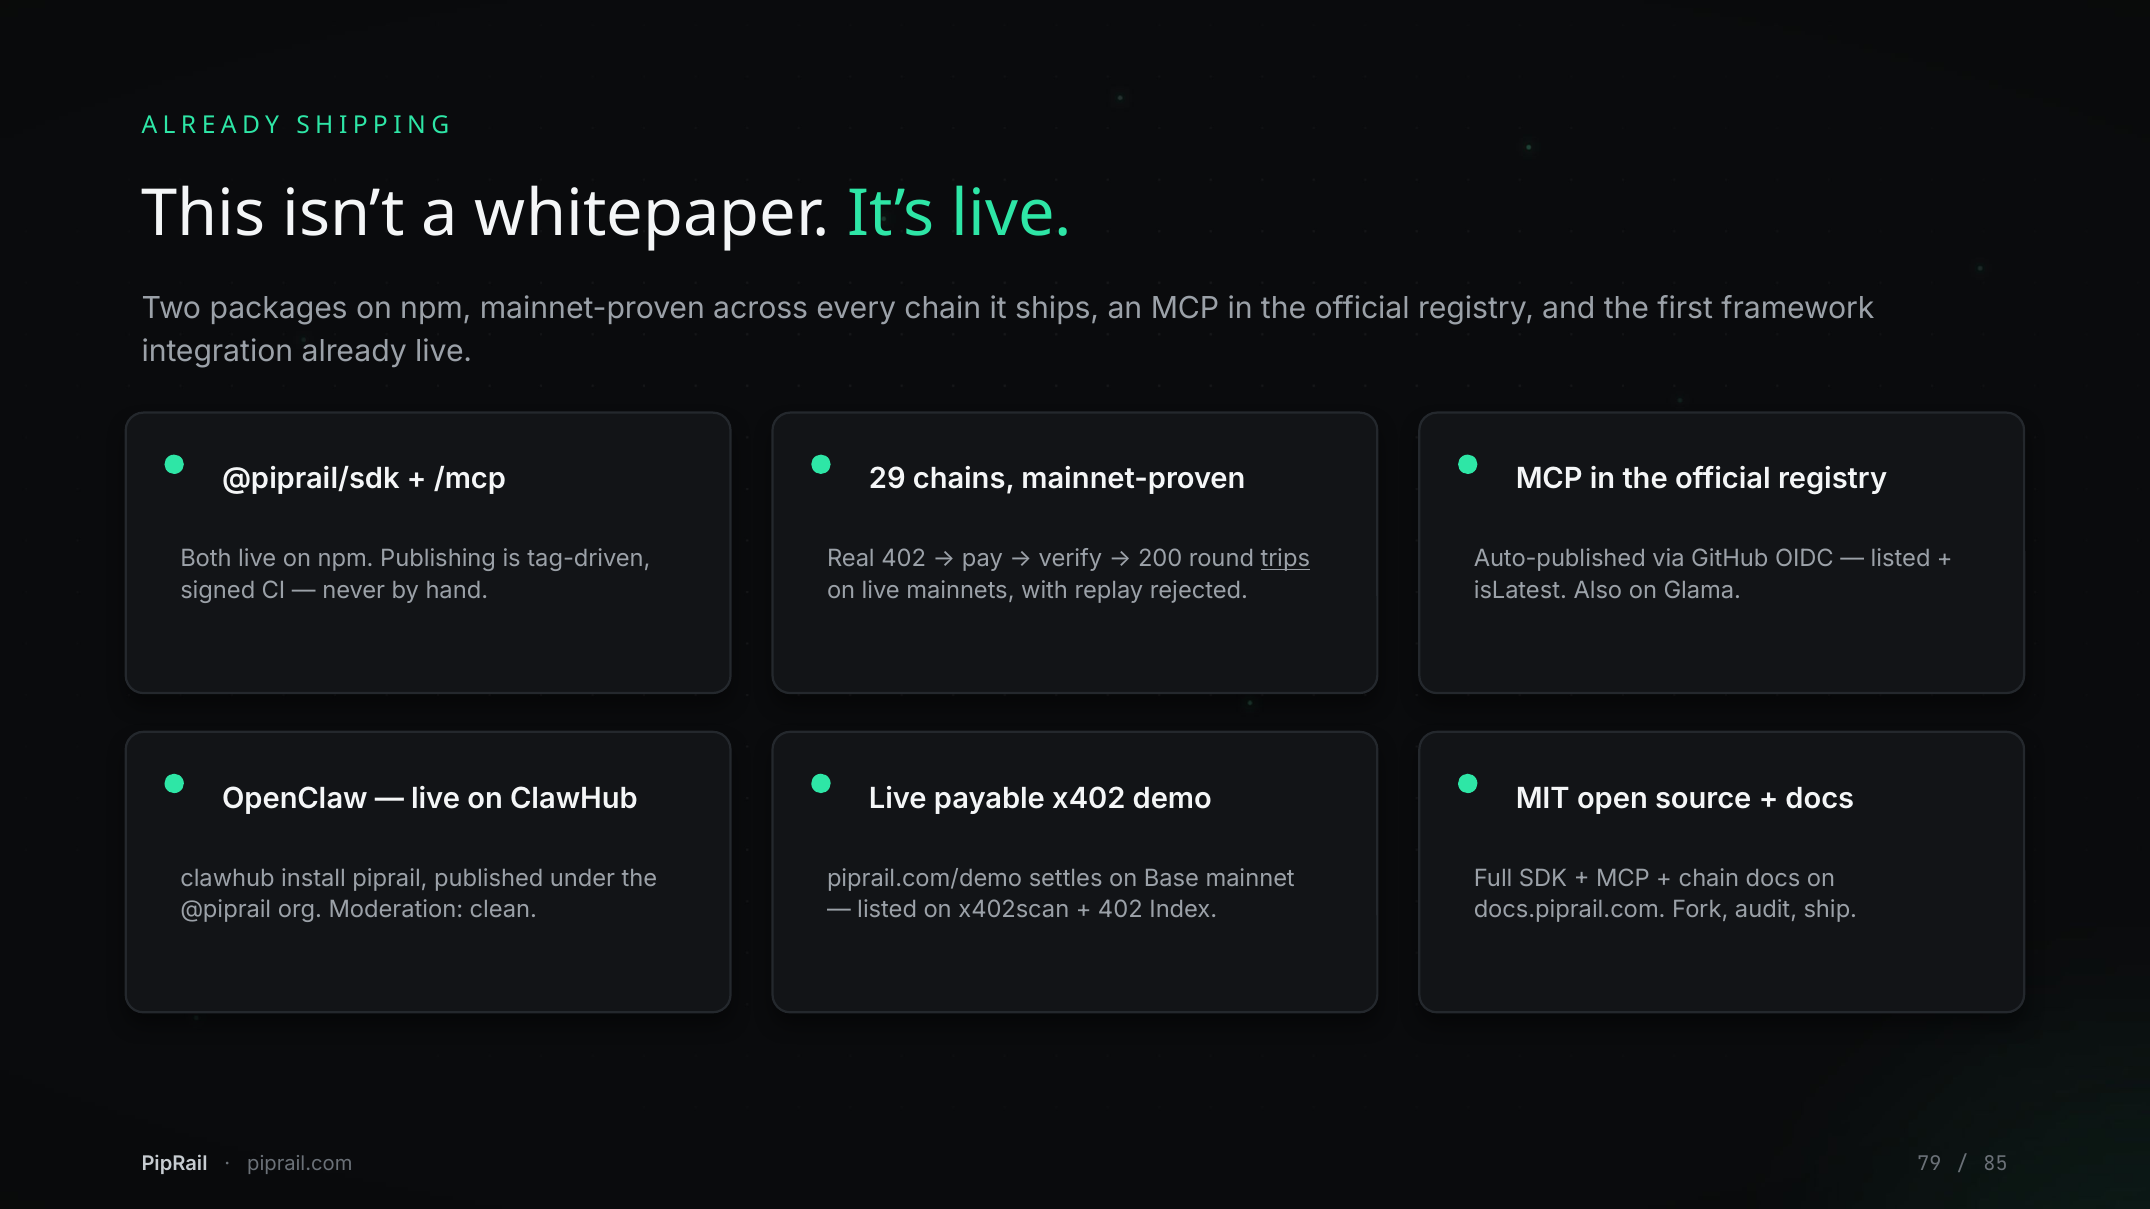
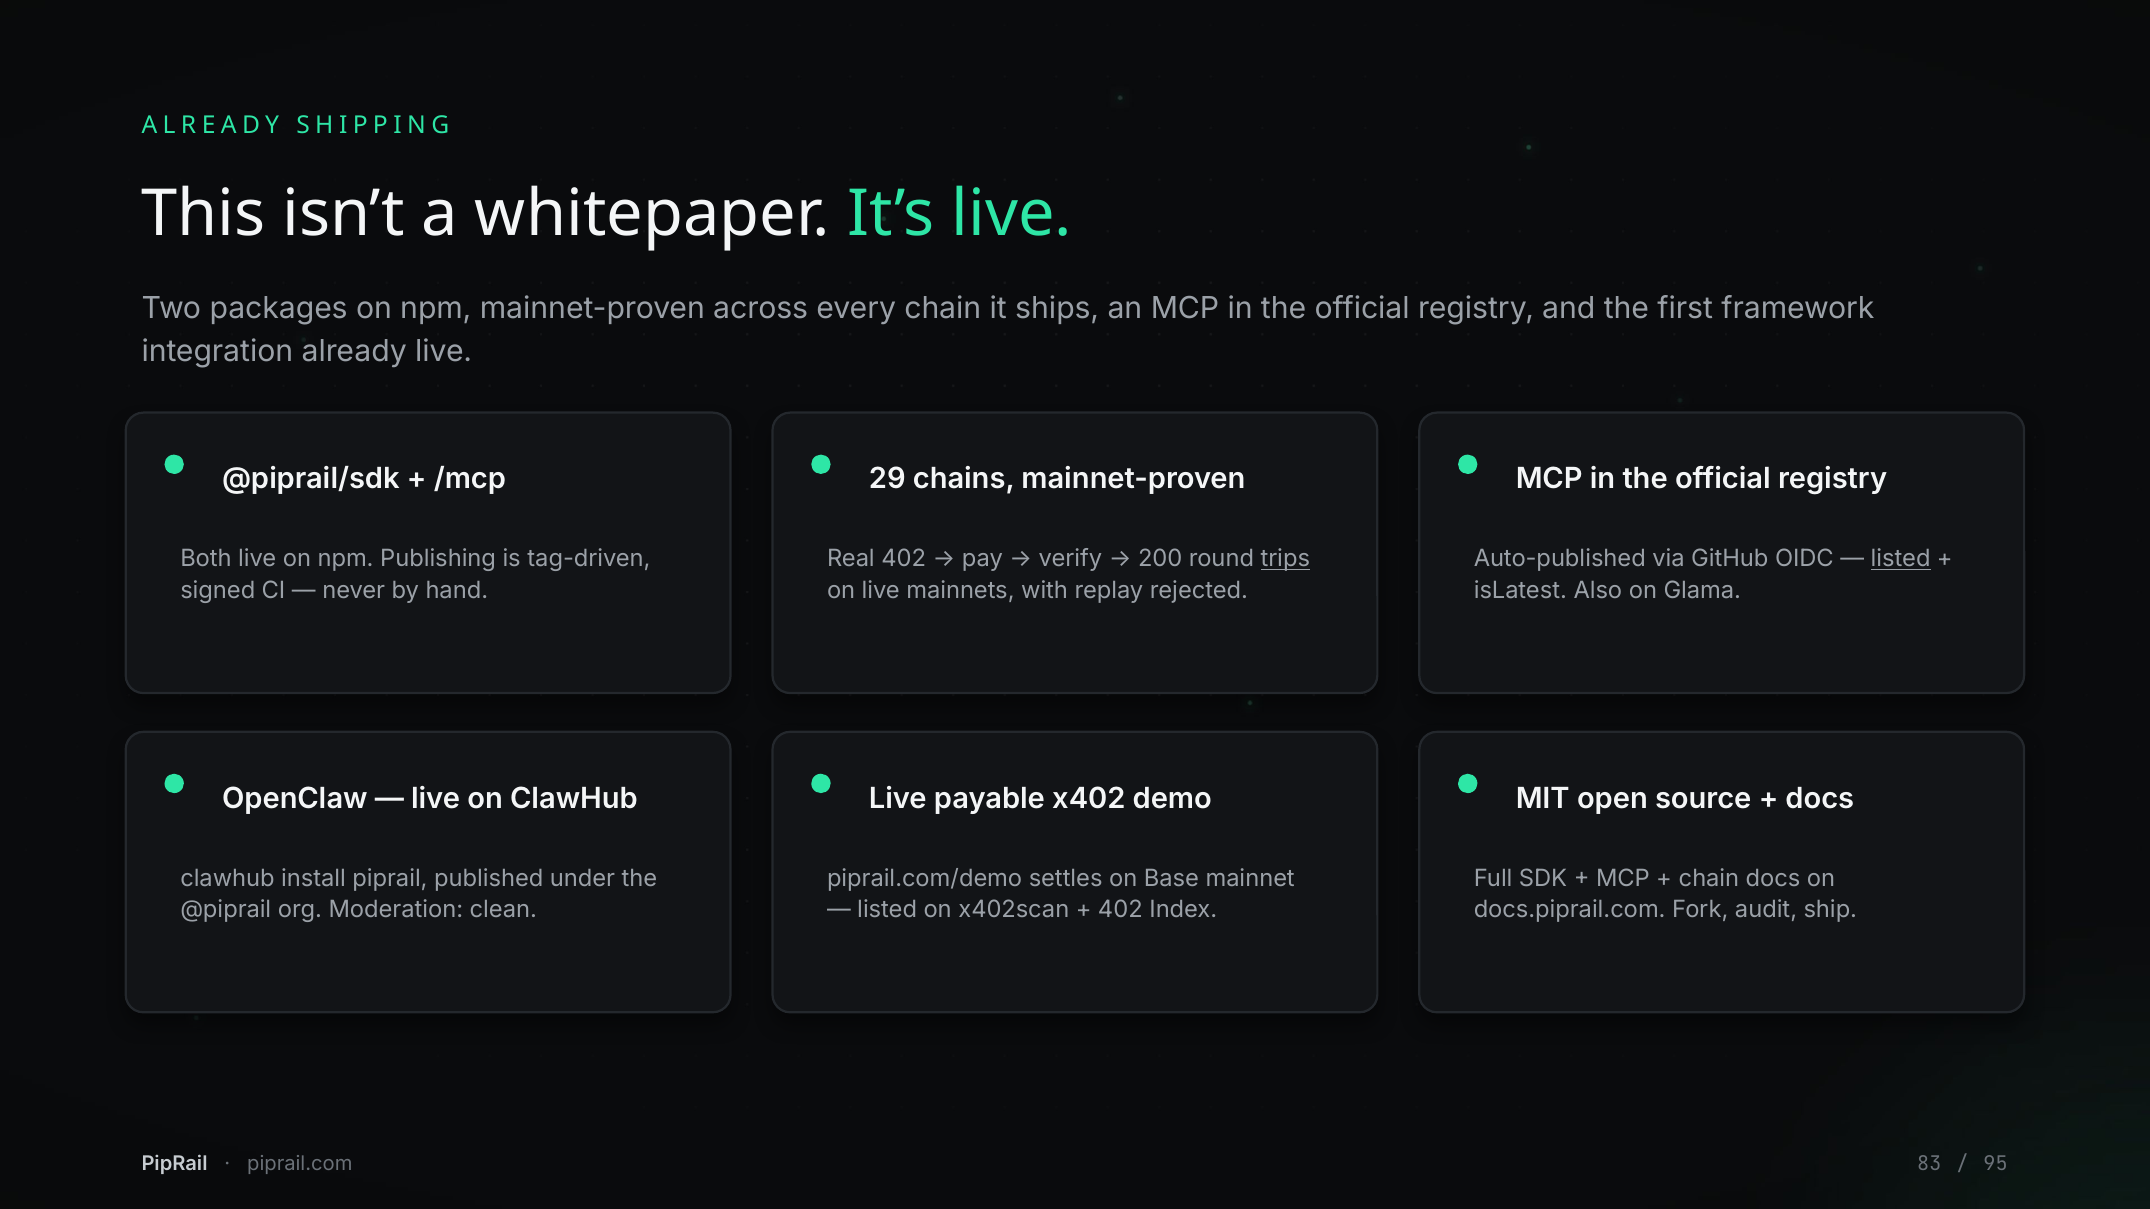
listed underline: none -> present (1901, 559)
79: 79 -> 83 (1929, 1164)
85: 85 -> 95 (1996, 1164)
